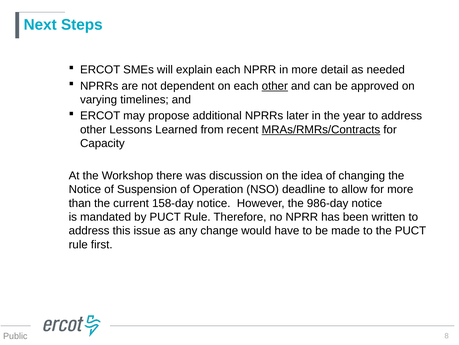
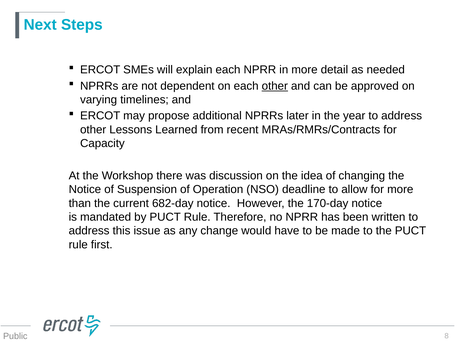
MRAs/RMRs/Contracts underline: present -> none (321, 129)
158-day: 158-day -> 682-day (173, 203)
986-day: 986-day -> 170-day (328, 203)
